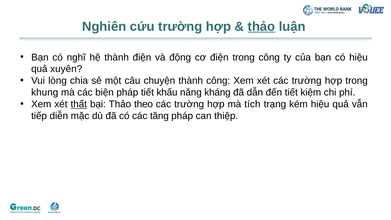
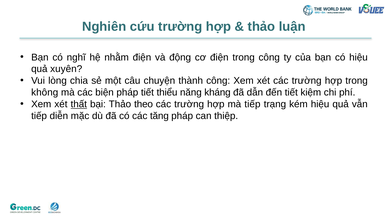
thảo underline: present -> none (261, 27)
hệ thành: thành -> nhằm (117, 57)
khung: khung -> không (45, 92)
khấu: khấu -> thiểu (167, 92)
mà tích: tích -> tiếp (252, 104)
